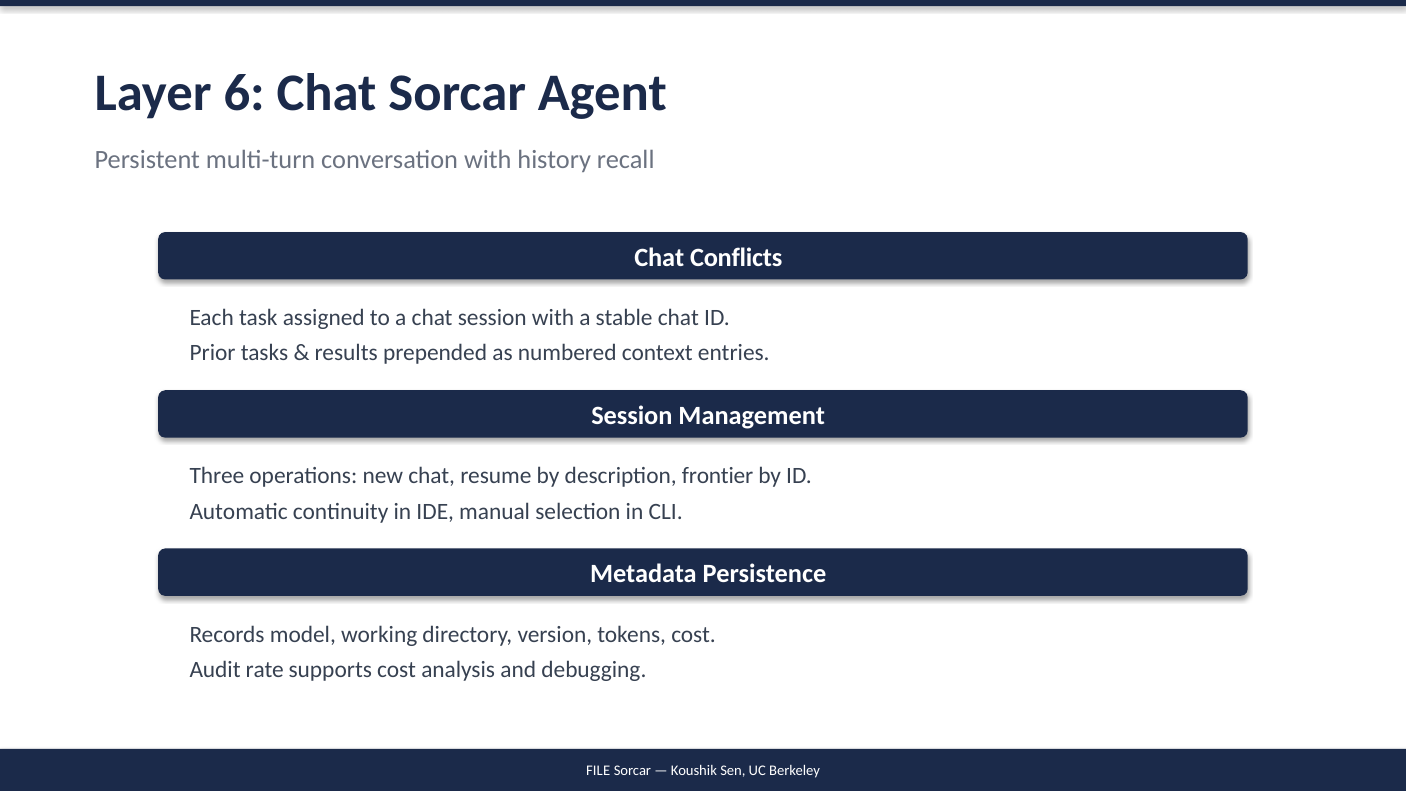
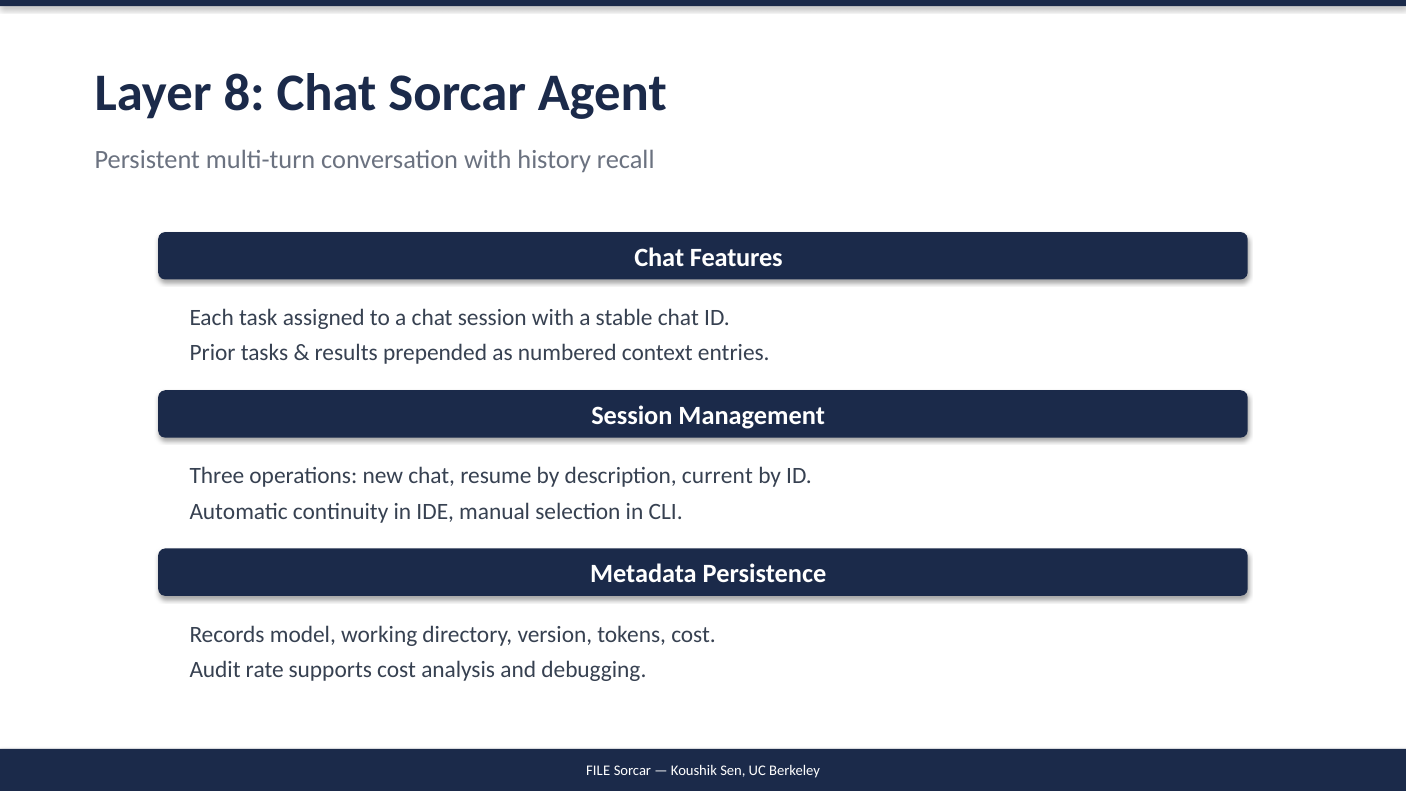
6: 6 -> 8 (244, 93)
Conflicts: Conflicts -> Features (736, 258)
frontier: frontier -> current (717, 476)
